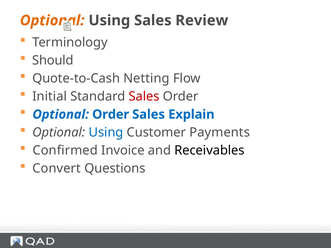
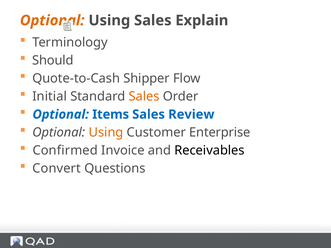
Review: Review -> Explain (202, 20)
Netting: Netting -> Shipper (147, 79)
Sales colour: red -> orange (144, 97)
Optional Order: Order -> Items (111, 115)
Explain: Explain -> Review (191, 115)
Using colour: blue -> orange (106, 133)
Payments: Payments -> Enterprise (220, 133)
